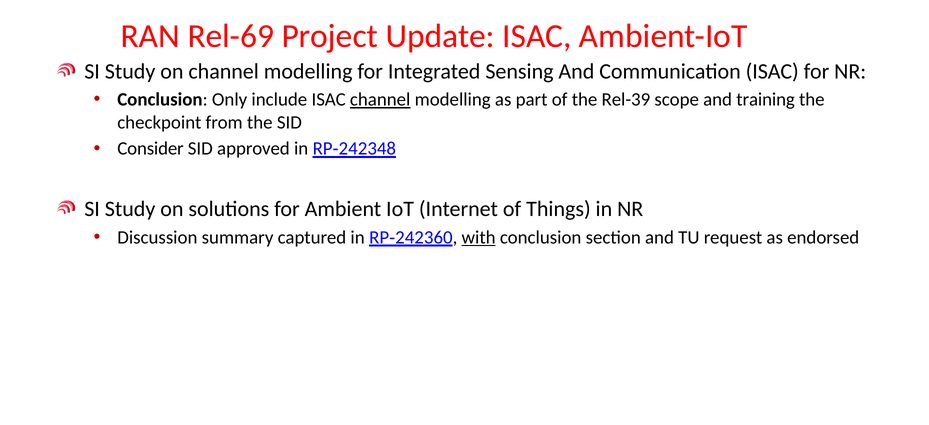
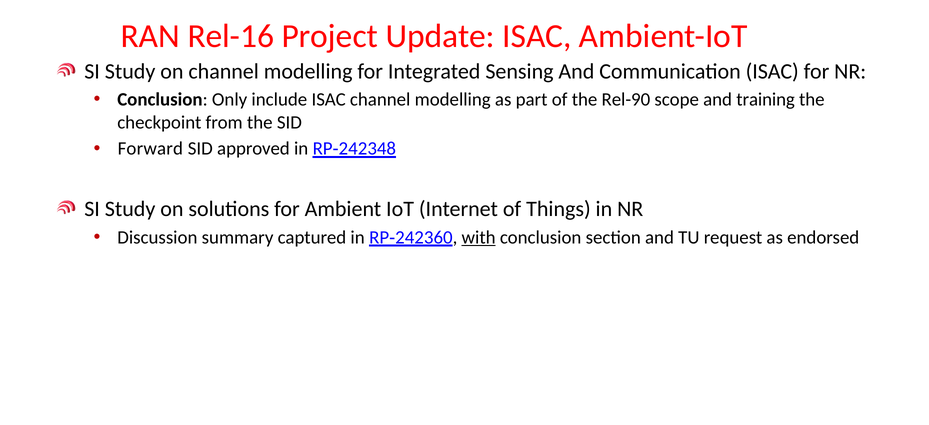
Rel-69: Rel-69 -> Rel-16 (231, 36)
channel underline: present -> none (380, 100)
Rel-39: Rel-39 -> Rel-90 (626, 100)
Consider: Consider -> Forward (150, 149)
